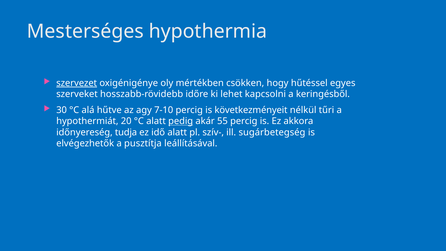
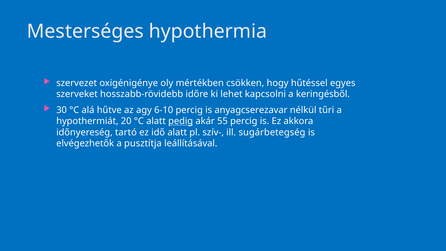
szervezet underline: present -> none (77, 83)
7-10: 7-10 -> 6-10 (164, 110)
következményeit: következményeit -> anyagcserezavar (251, 110)
tudja: tudja -> tartó (126, 132)
